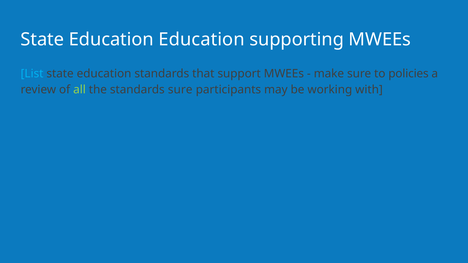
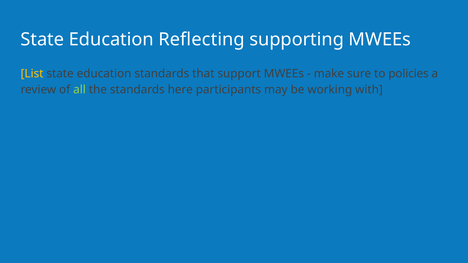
Education Education: Education -> Reflecting (202, 40)
List colour: light blue -> yellow (32, 74)
standards sure: sure -> here (180, 90)
